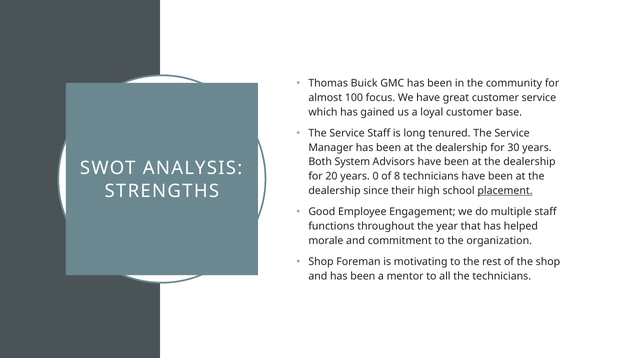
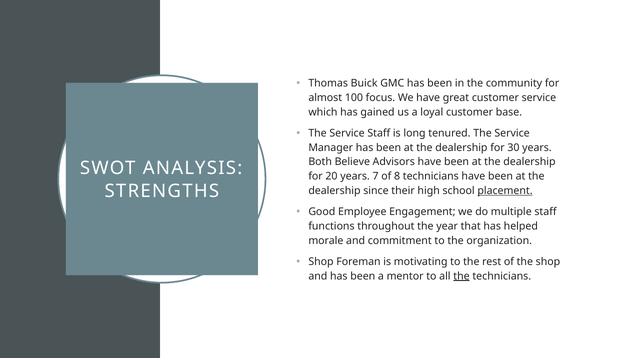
System: System -> Believe (352, 162)
0: 0 -> 7 (376, 176)
the underline: none -> present (461, 276)
